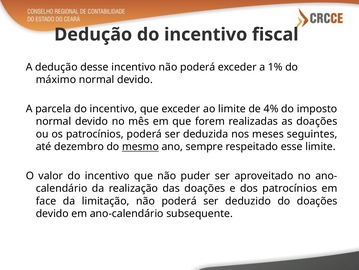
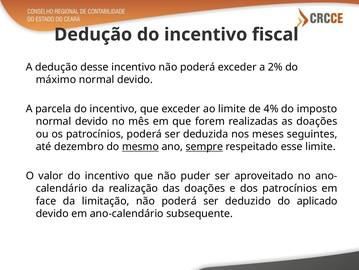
1%: 1% -> 2% (275, 67)
sempre underline: none -> present (204, 146)
do doações: doações -> aplicado (317, 201)
